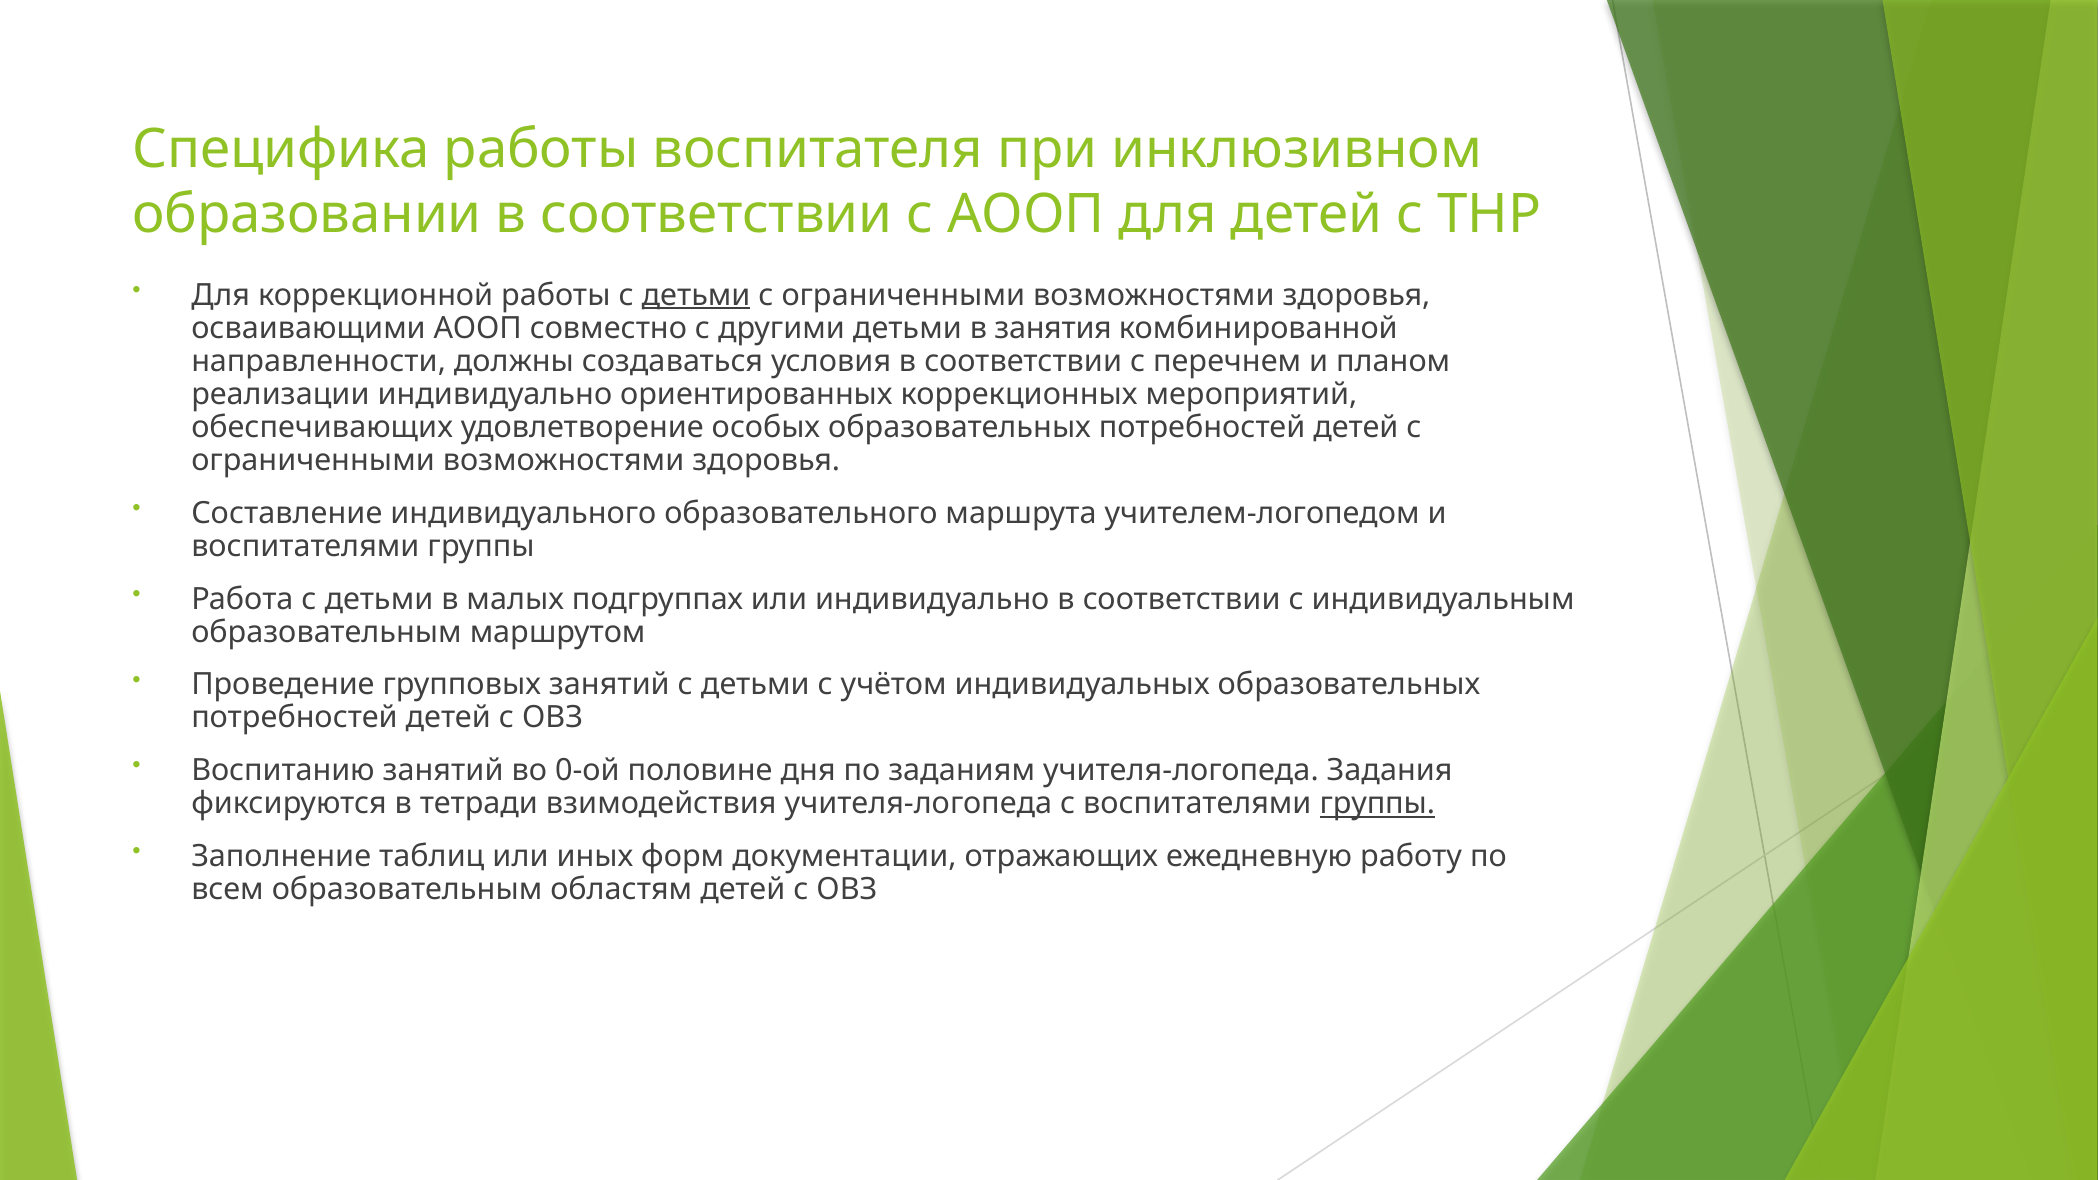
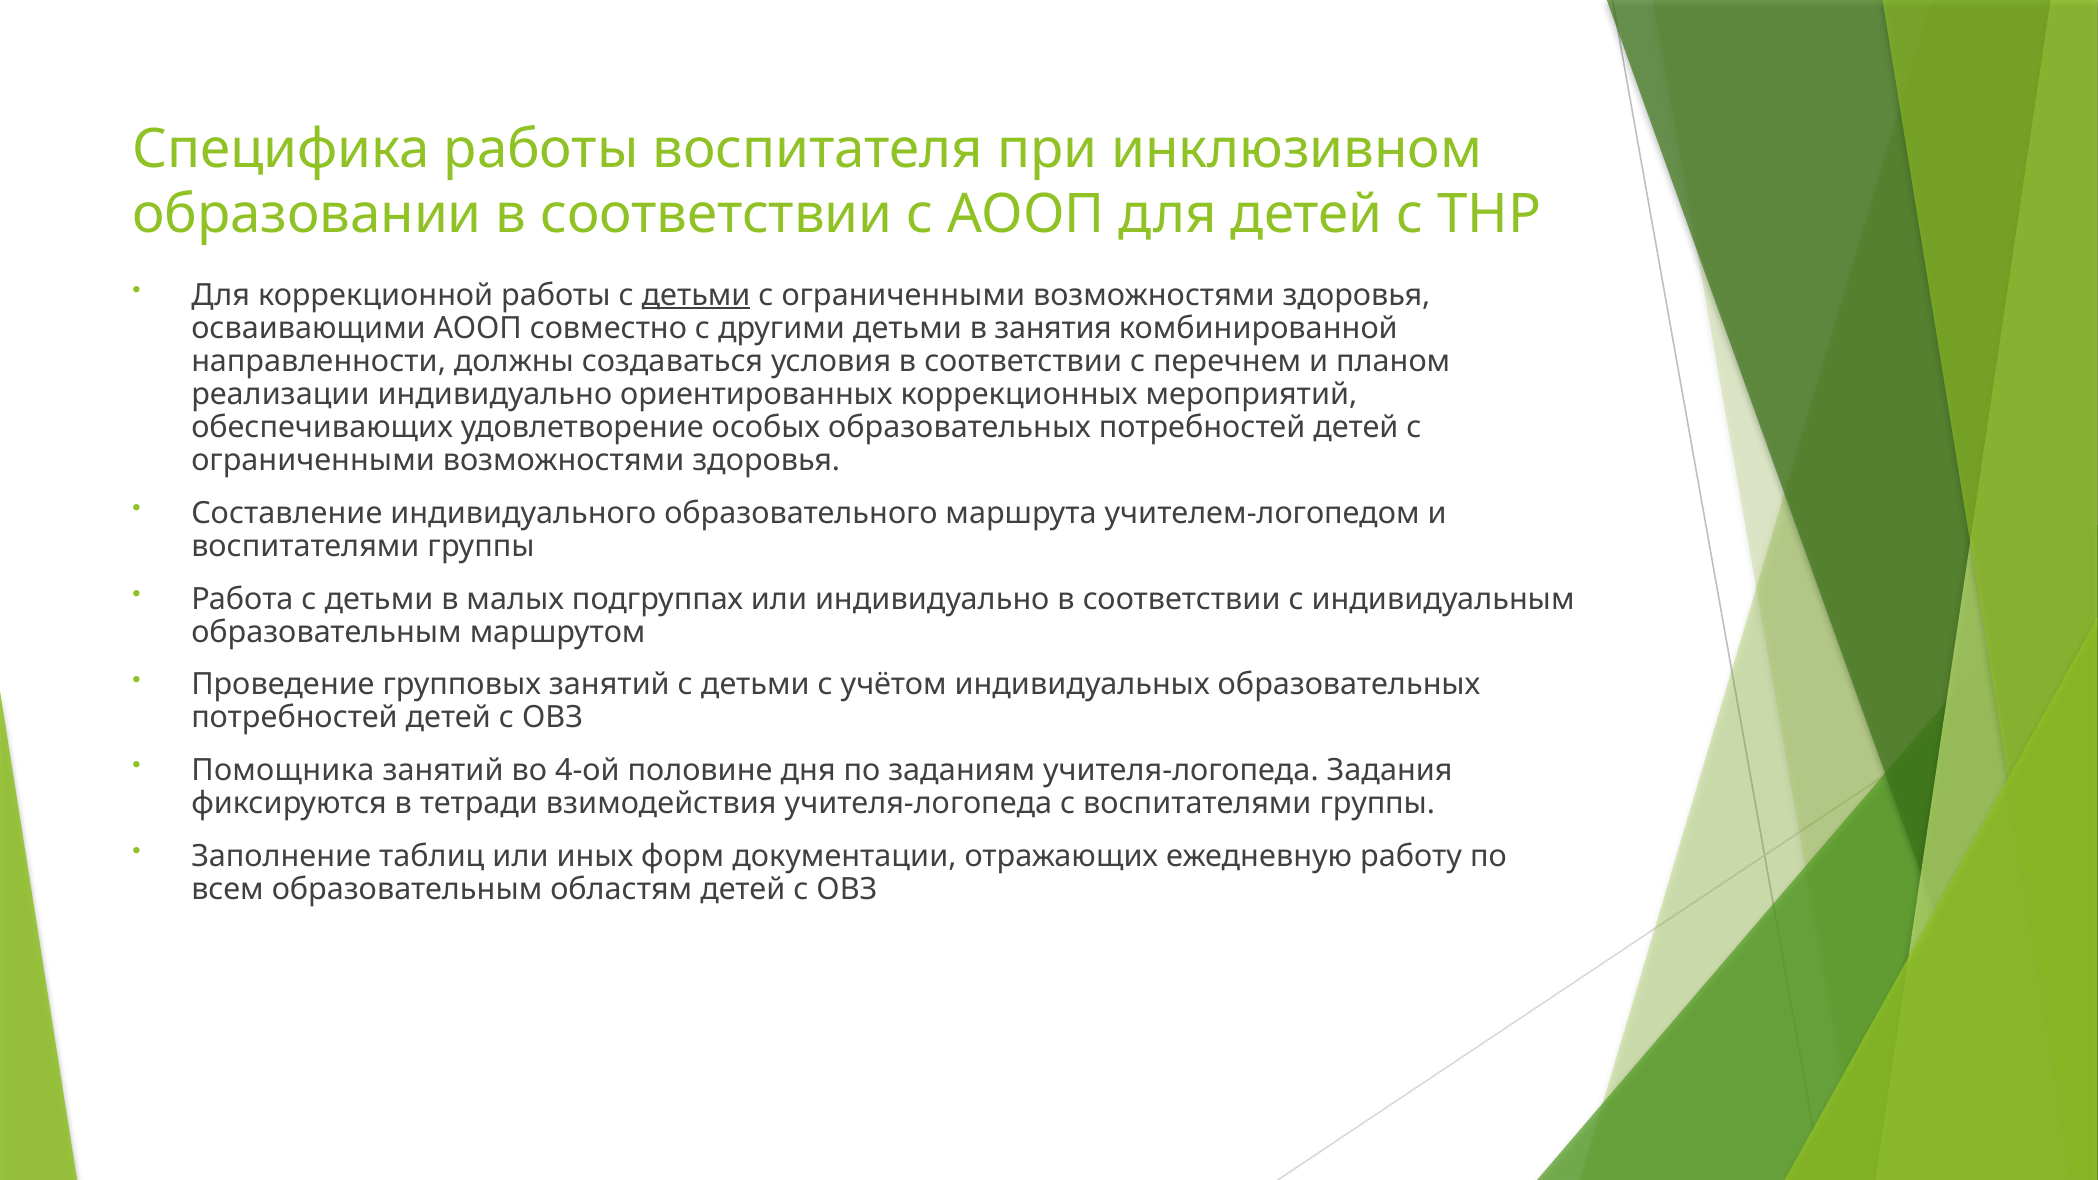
Воспитанию: Воспитанию -> Помощника (283, 771)
0-ой: 0-ой -> 4-ой (587, 771)
группы underline: present -> none (1377, 804)
